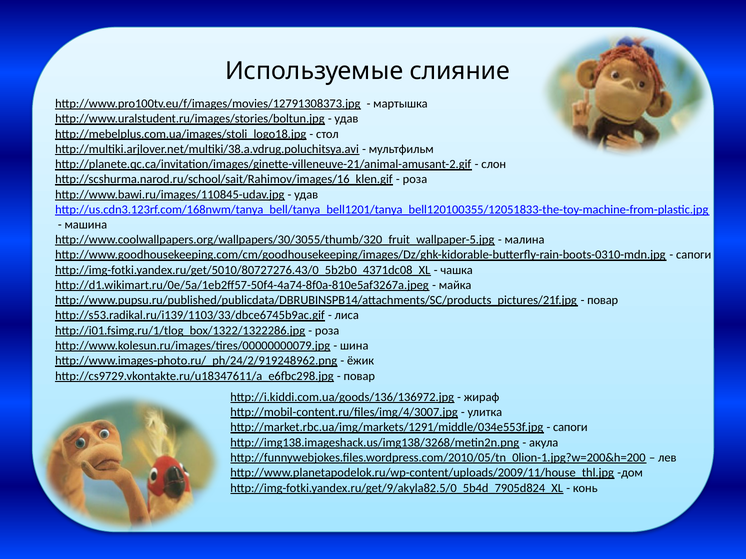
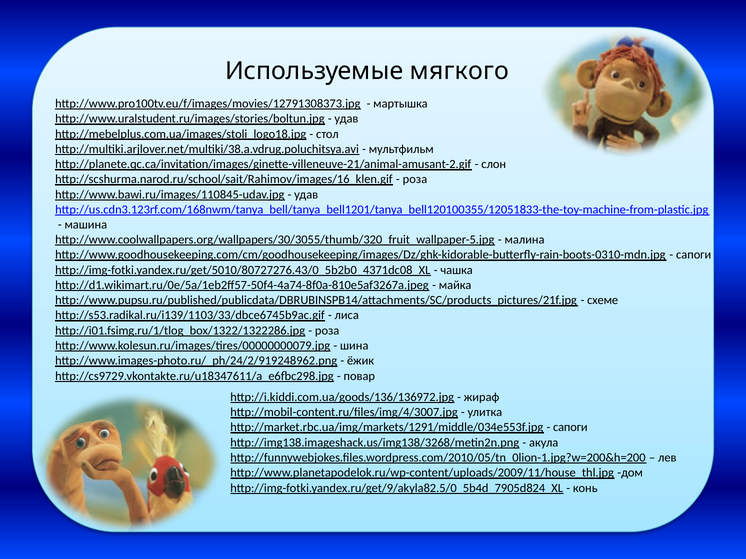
слияние: слияние -> мягкого (459, 71)
повар: повар -> схеме (603, 300)
